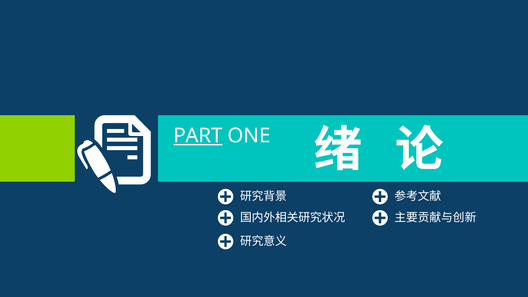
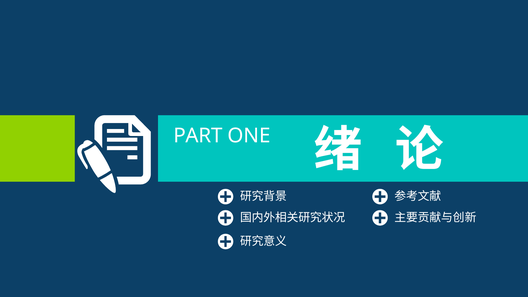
PART underline: present -> none (198, 136)
